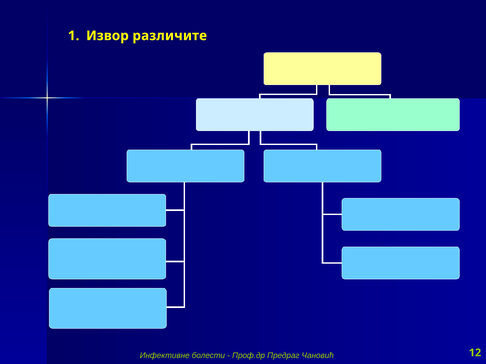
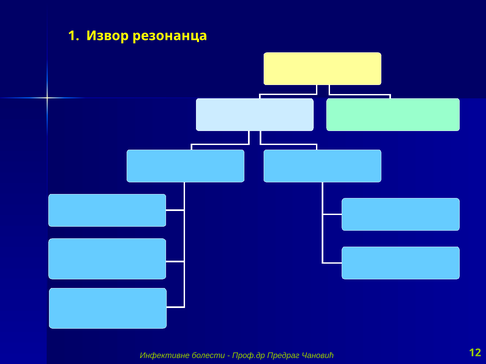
различите: различите -> резонанца (170, 36)
